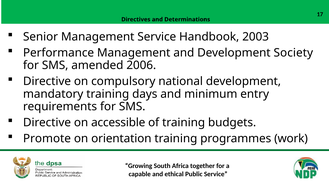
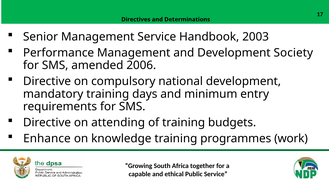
accessible: accessible -> attending (118, 123)
Promote: Promote -> Enhance (47, 139)
orientation: orientation -> knowledge (121, 139)
